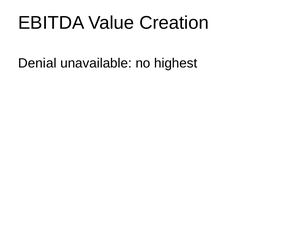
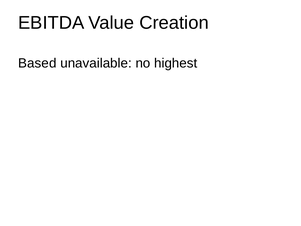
Denial: Denial -> Based (37, 63)
